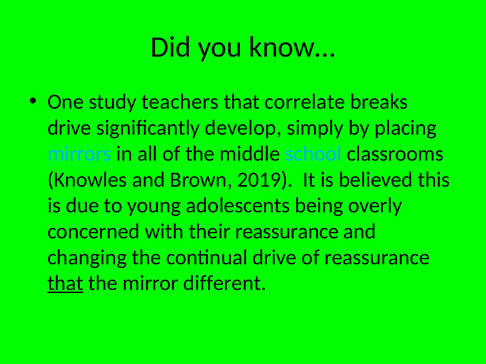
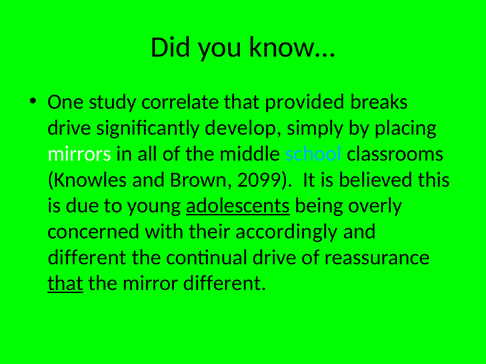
teachers: teachers -> correlate (180, 102)
correlate: correlate -> provided (305, 102)
mirrors colour: light blue -> white (79, 154)
2019: 2019 -> 2099 (265, 180)
adolescents underline: none -> present (238, 206)
their reassurance: reassurance -> accordingly (287, 232)
changing: changing -> different (87, 258)
